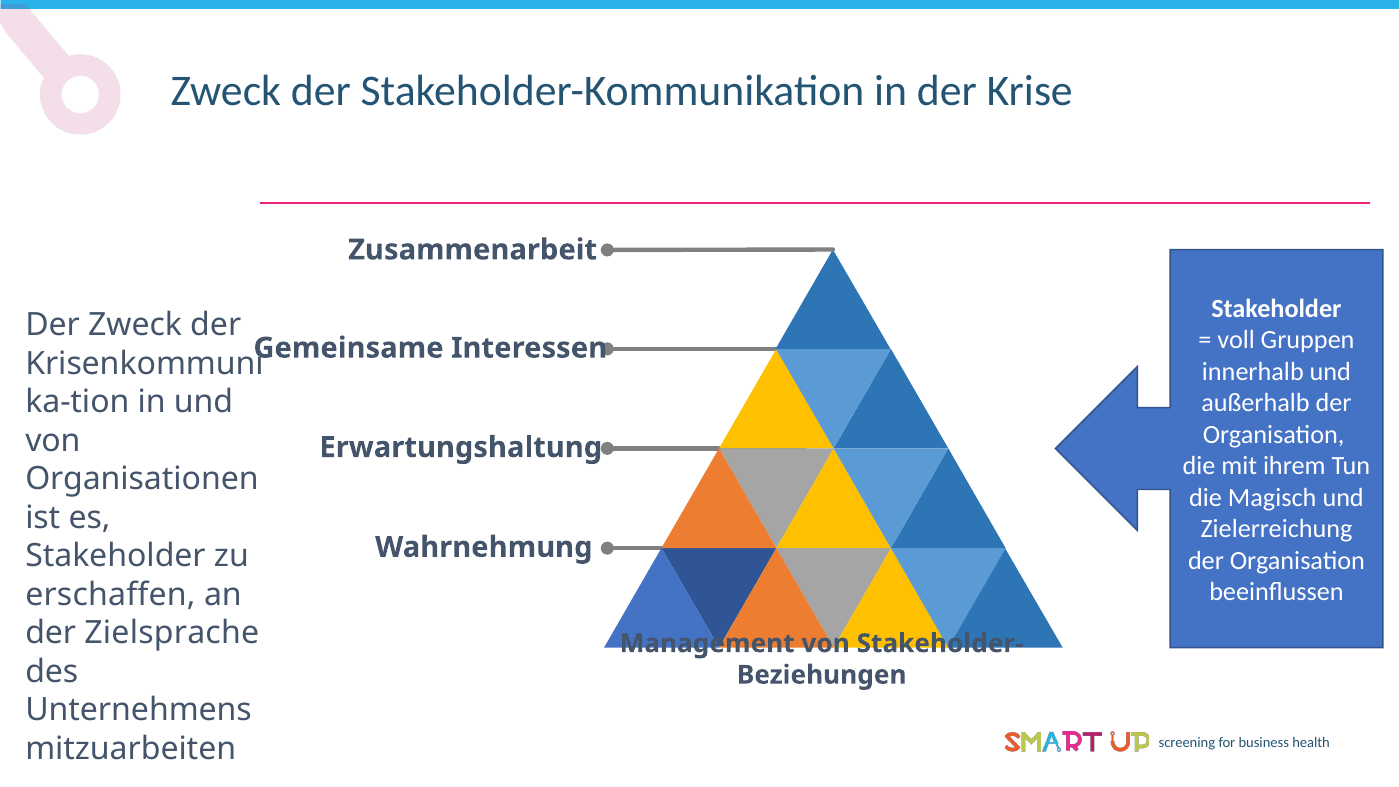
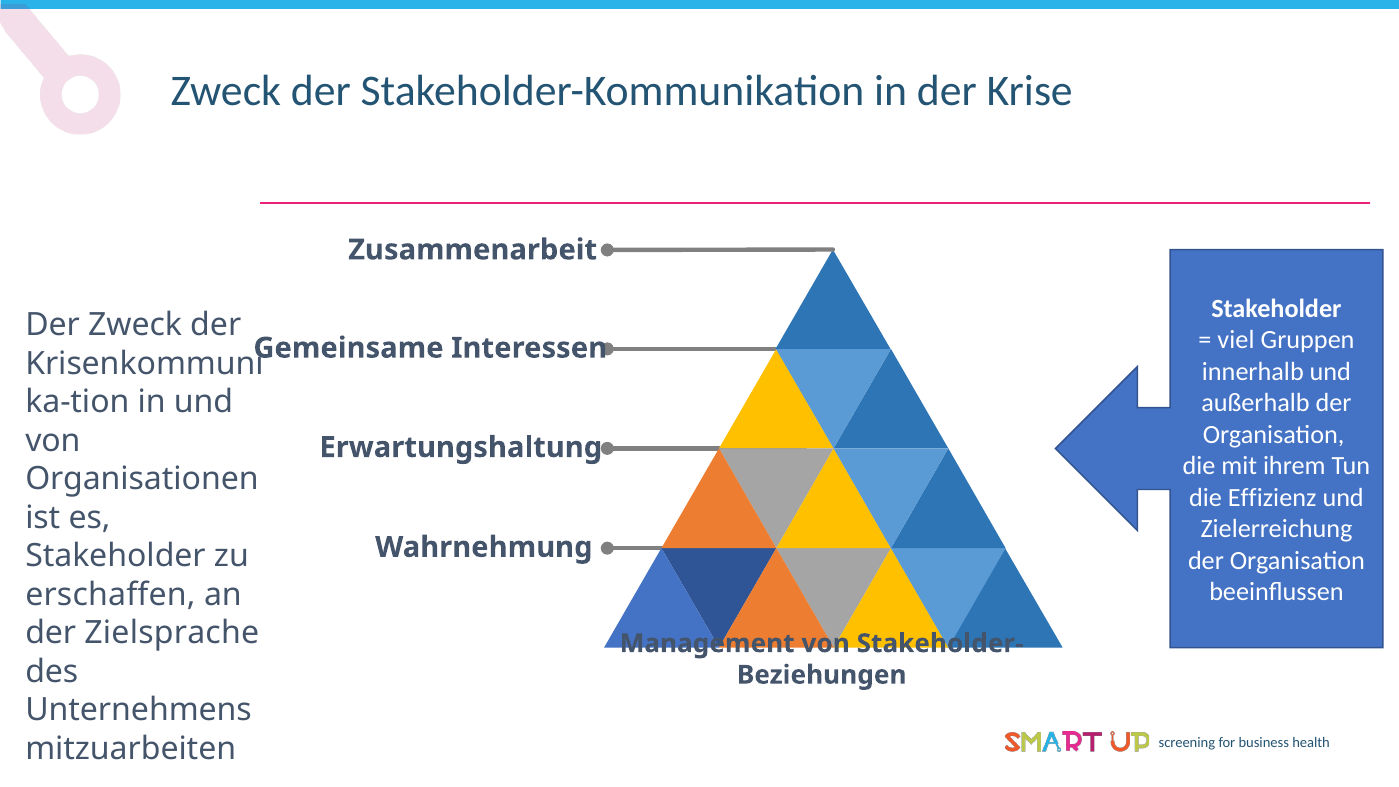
voll: voll -> viel (1236, 340)
Magisch: Magisch -> Effizienz (1272, 498)
